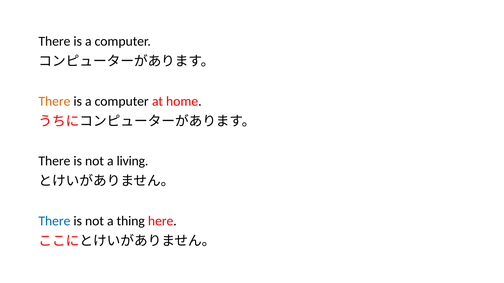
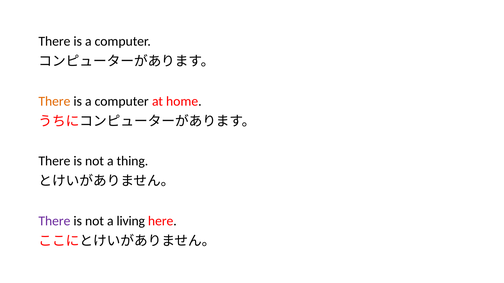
living: living -> thing (132, 161)
There colour: blue -> purple (54, 221)
thing: thing -> living (131, 221)
